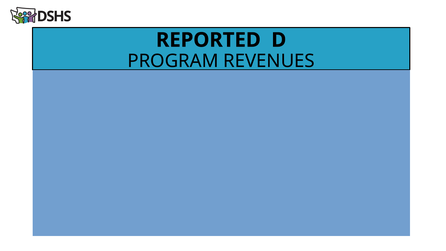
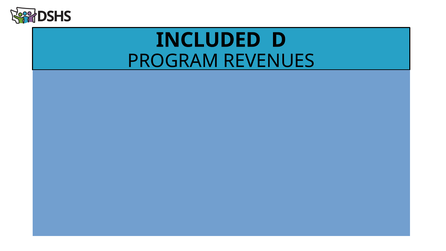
REPORTED: REPORTED -> INCLUDED (208, 40)
